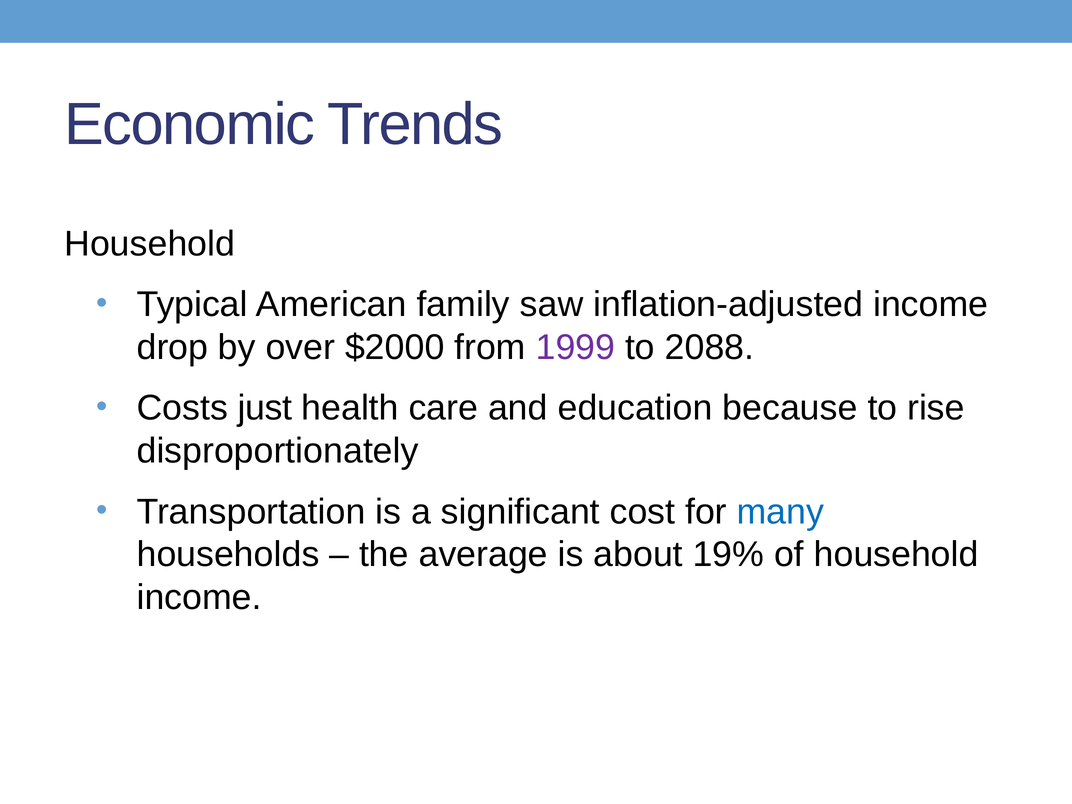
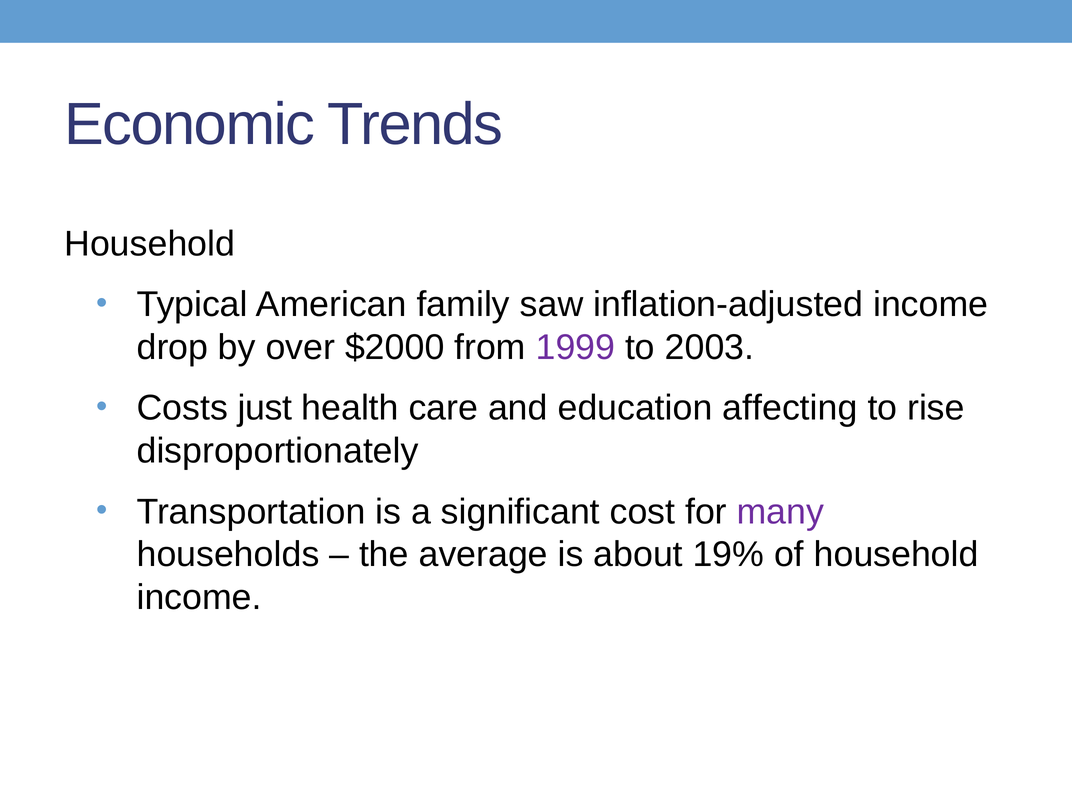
2088: 2088 -> 2003 (709, 347)
because: because -> affecting (790, 408)
many colour: blue -> purple (780, 512)
